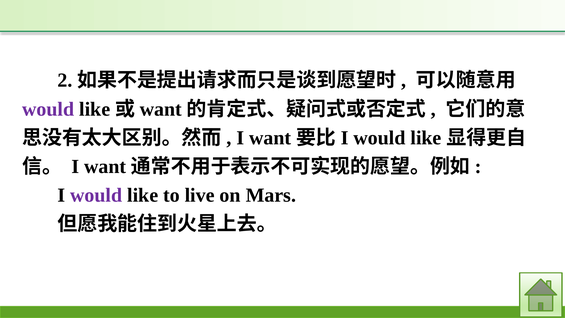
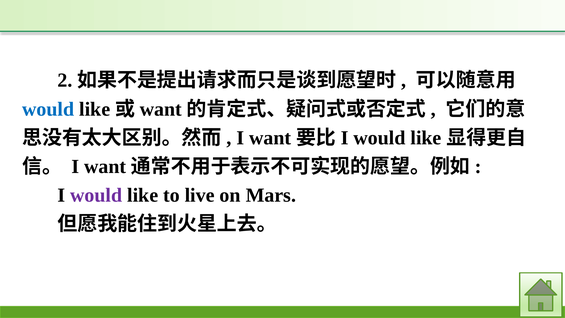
would colour: purple -> blue (48, 109)
